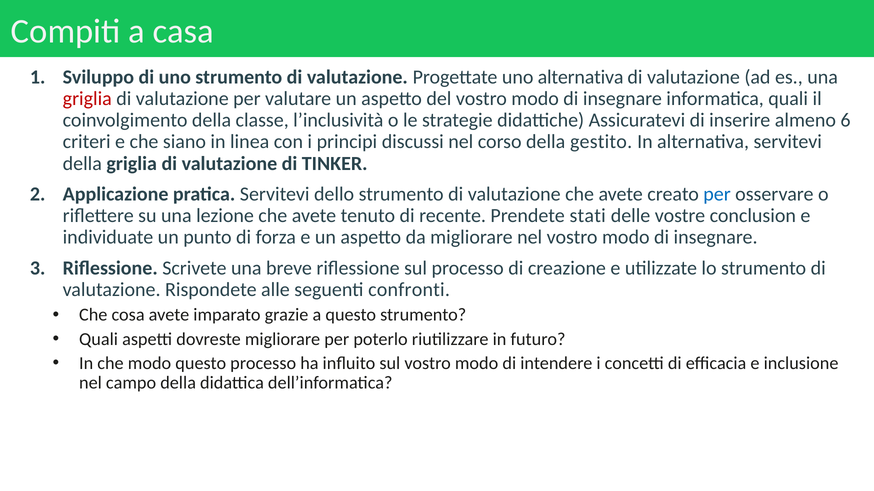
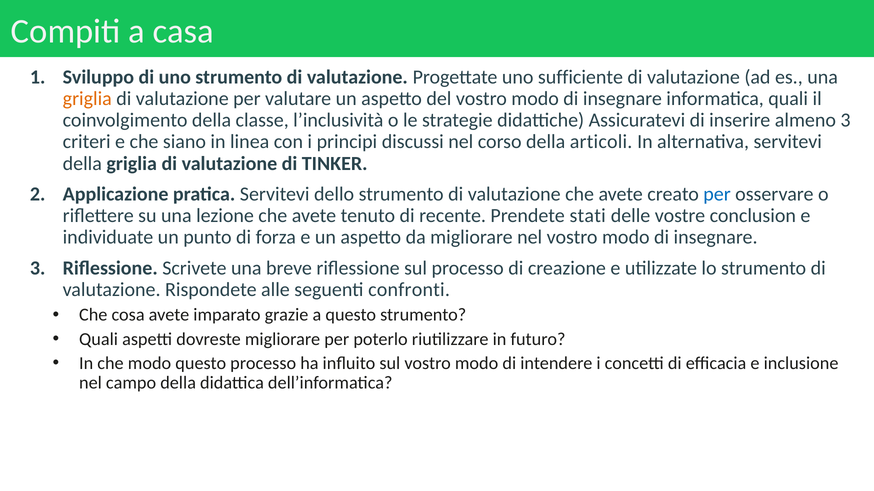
uno alternativa: alternativa -> sufficiente (580, 77)
griglia colour: red -> orange (87, 99)
almeno 6: 6 -> 3 (846, 120)
gestito: gestito -> articoli (601, 142)
